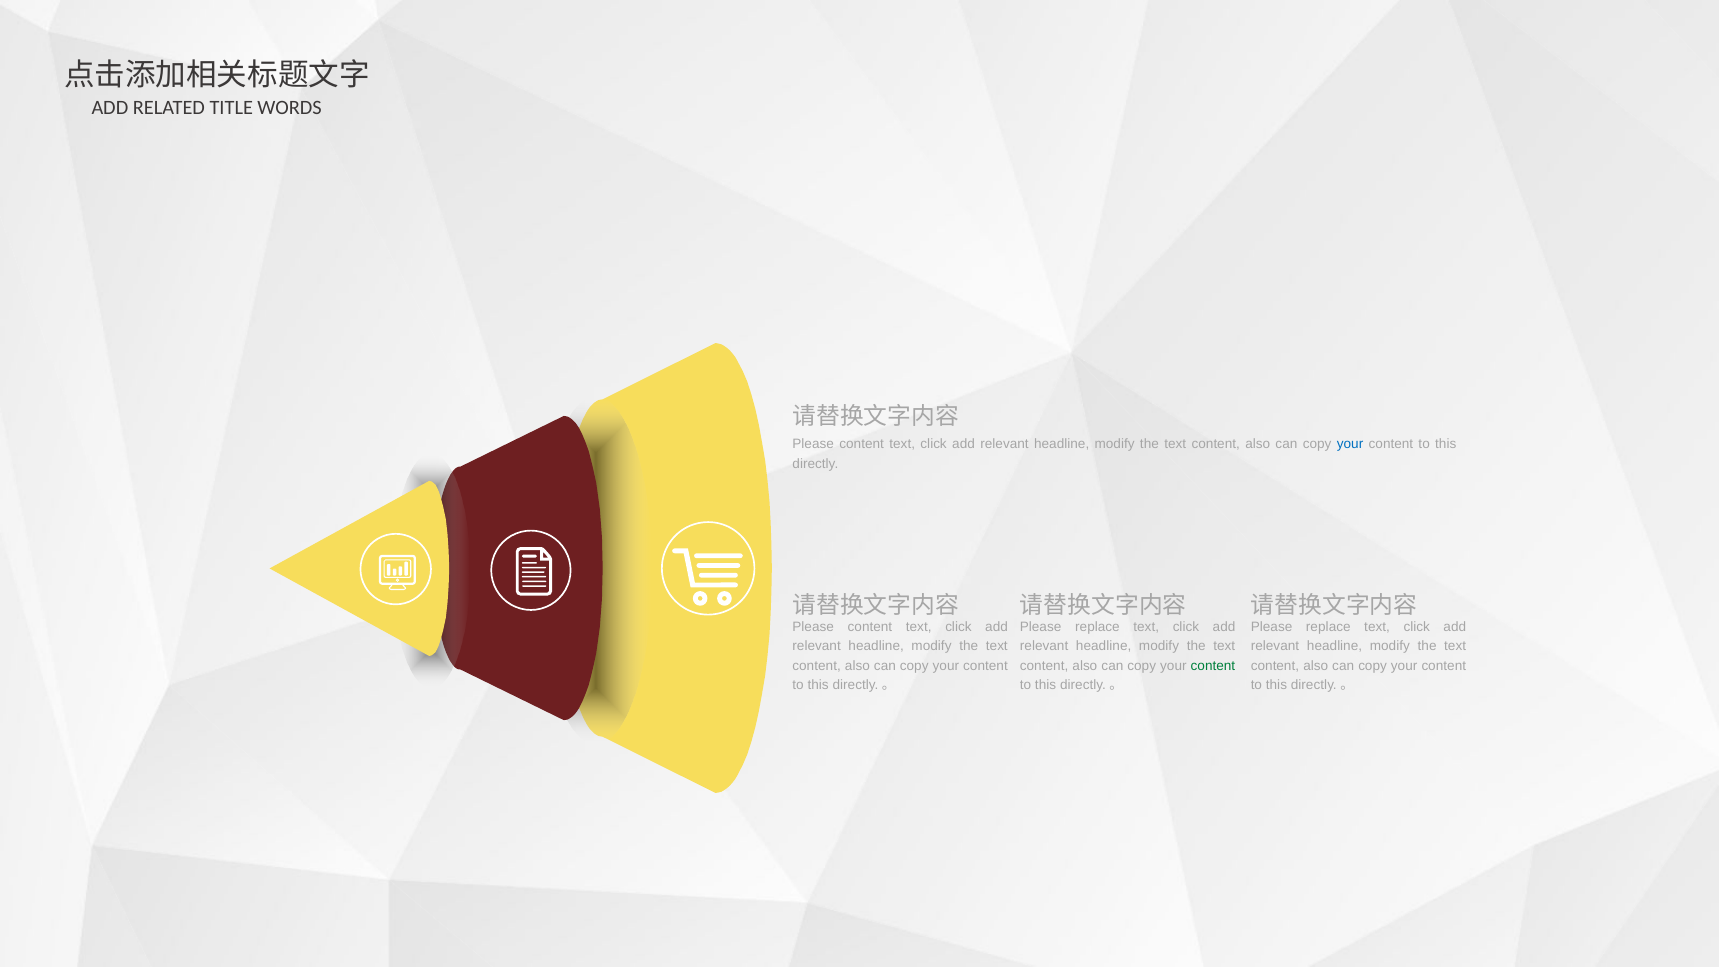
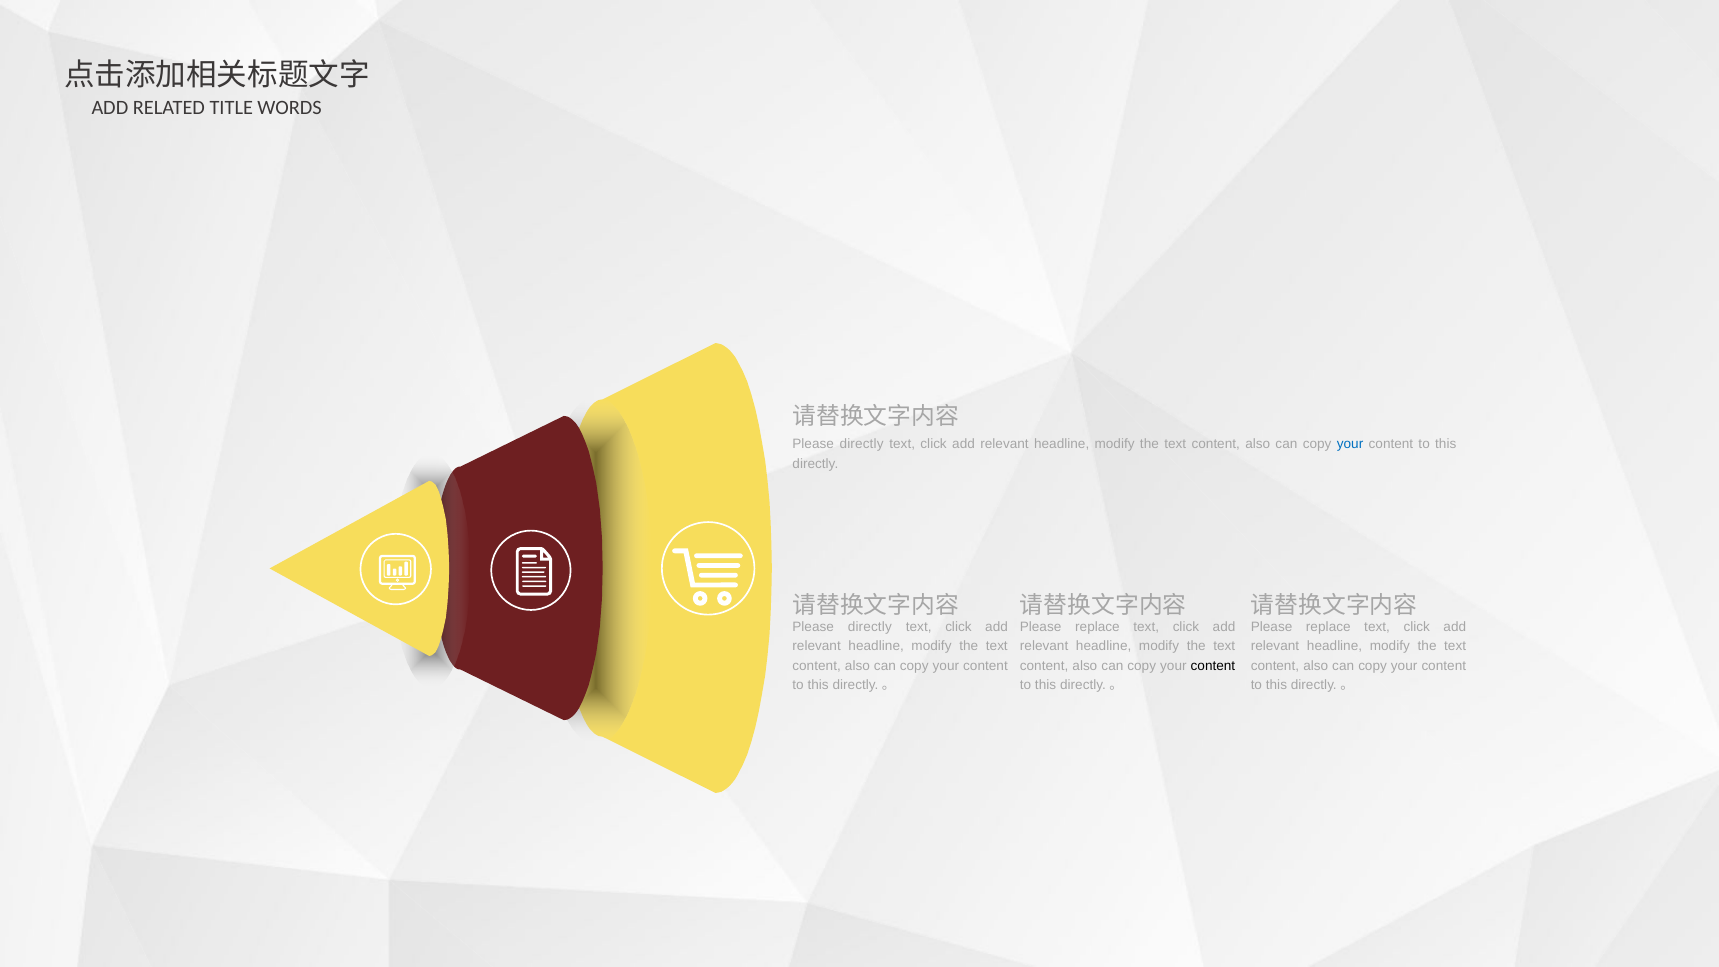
content: content -> directly (862, 444)
content: content -> directly (870, 627)
content colour: green -> black (1213, 666)
